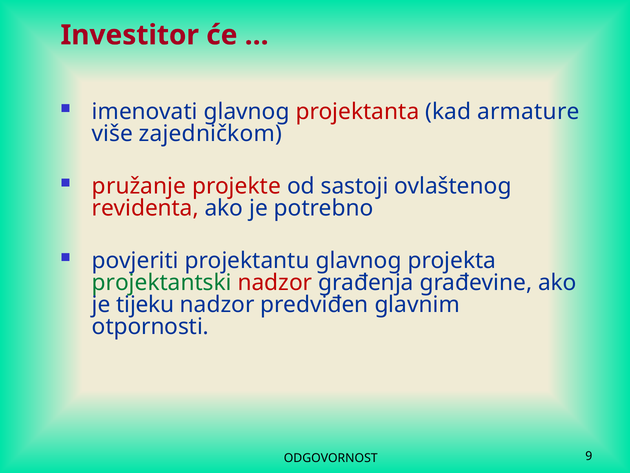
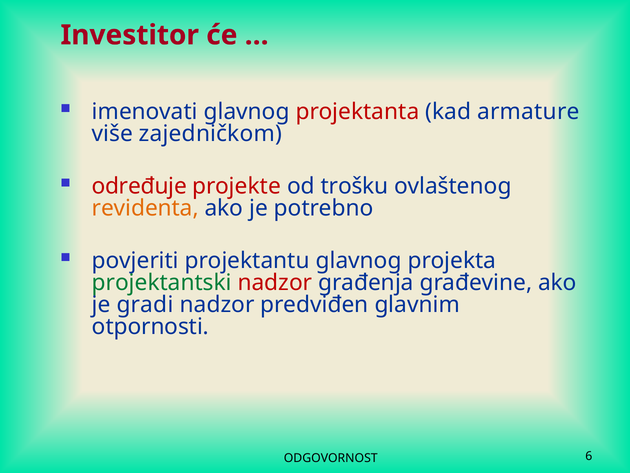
pružanje: pružanje -> određuje (139, 186)
sastoji: sastoji -> trošku (355, 186)
revidenta colour: red -> orange (145, 208)
tijeku: tijeku -> gradi (145, 304)
9: 9 -> 6 (589, 456)
